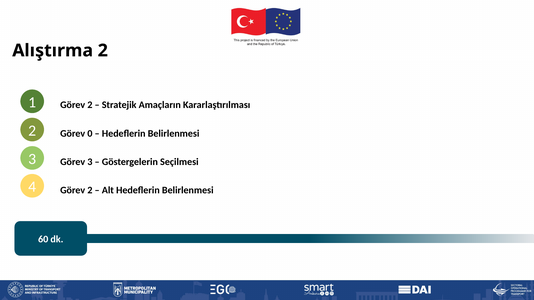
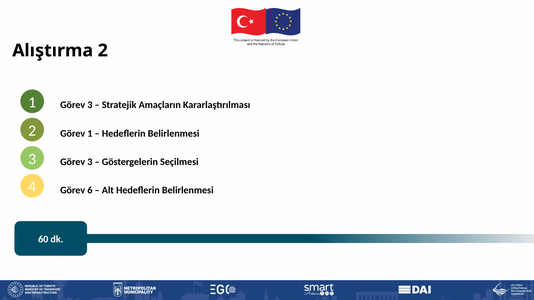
2: 2 -> 3 (90, 105)
Görev 0: 0 -> 1 (90, 134)
2: 2 -> 6 (90, 191)
